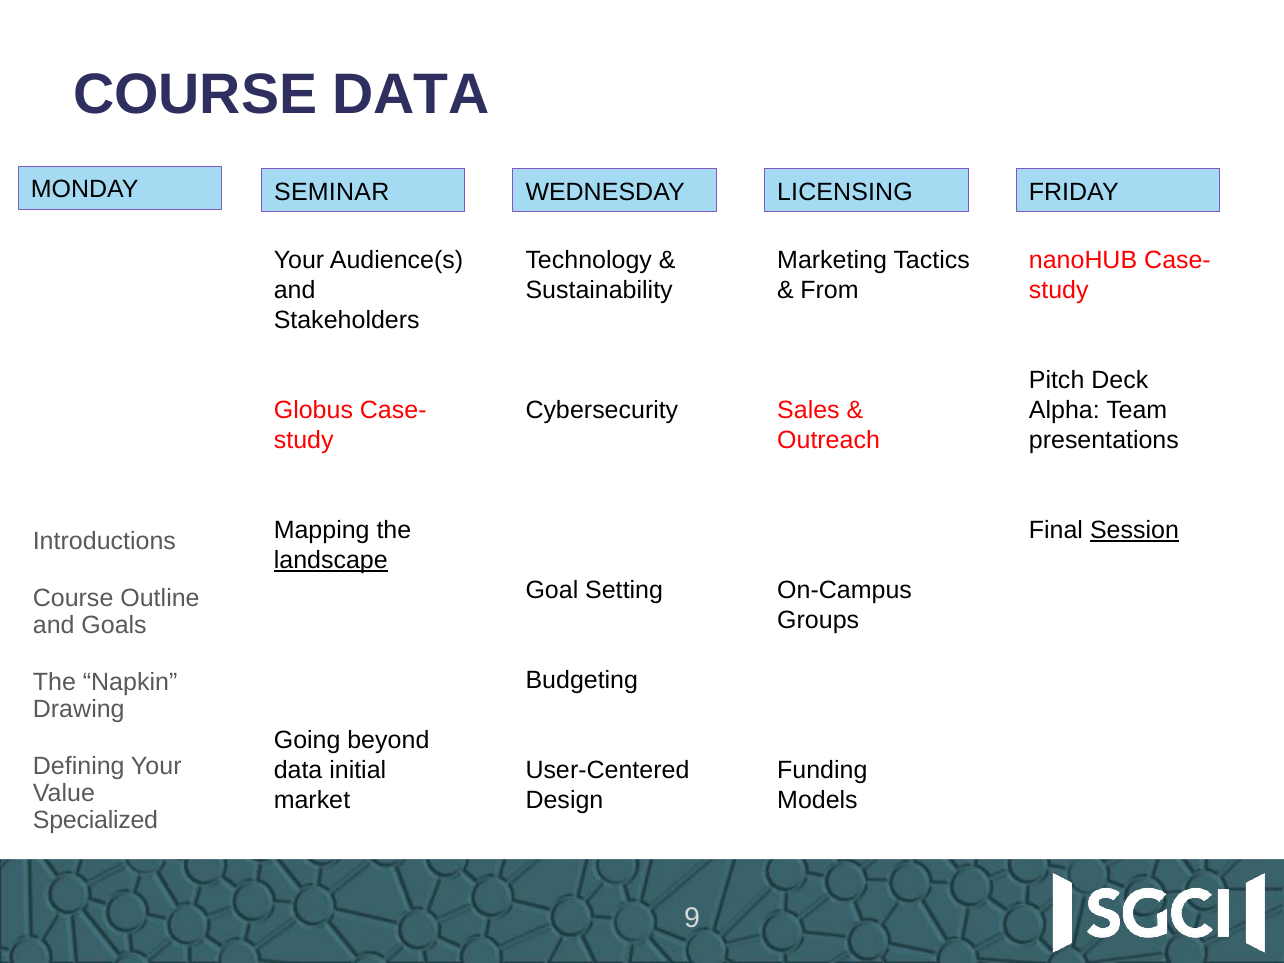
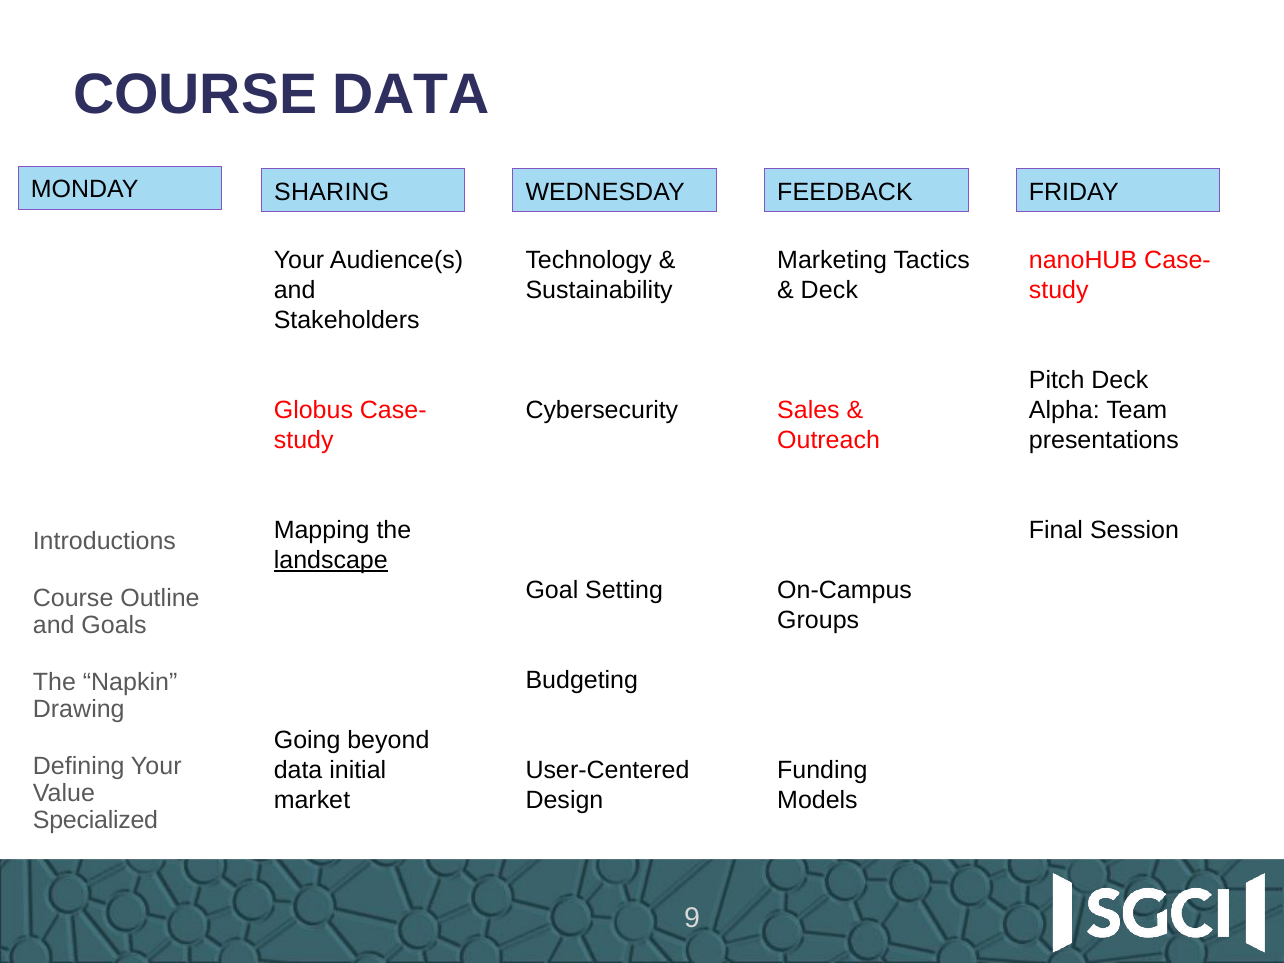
SEMINAR: SEMINAR -> SHARING (332, 192)
LICENSING: LICENSING -> FEEDBACK (845, 192)
From: From -> Deck (829, 290)
Session underline: present -> none (1134, 530)
